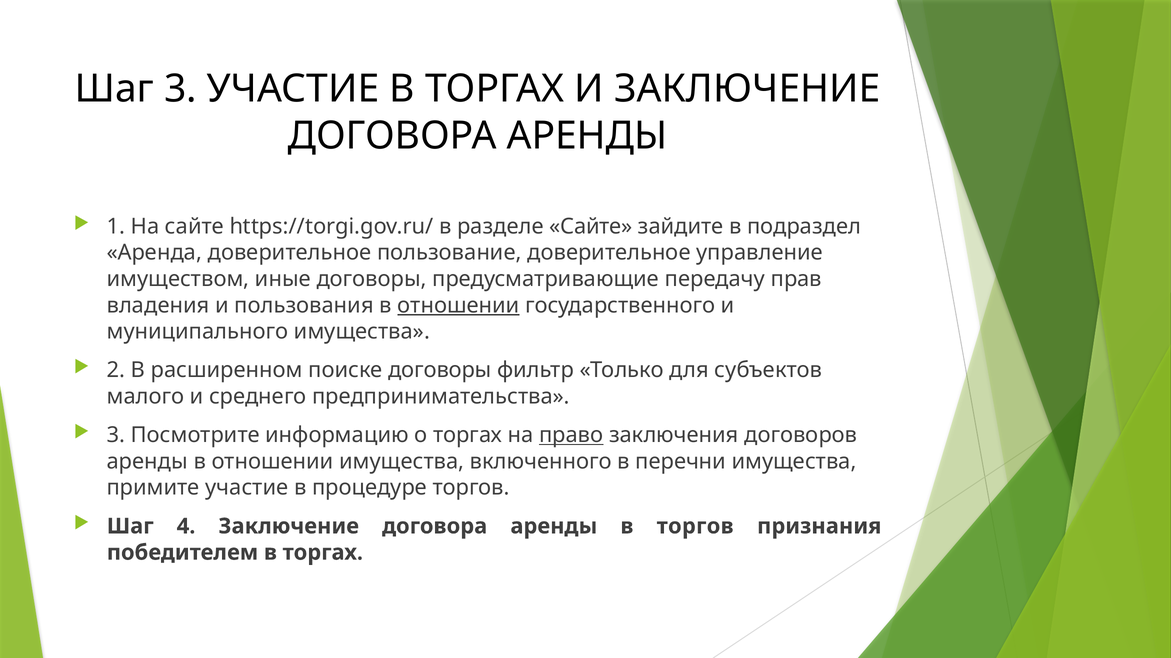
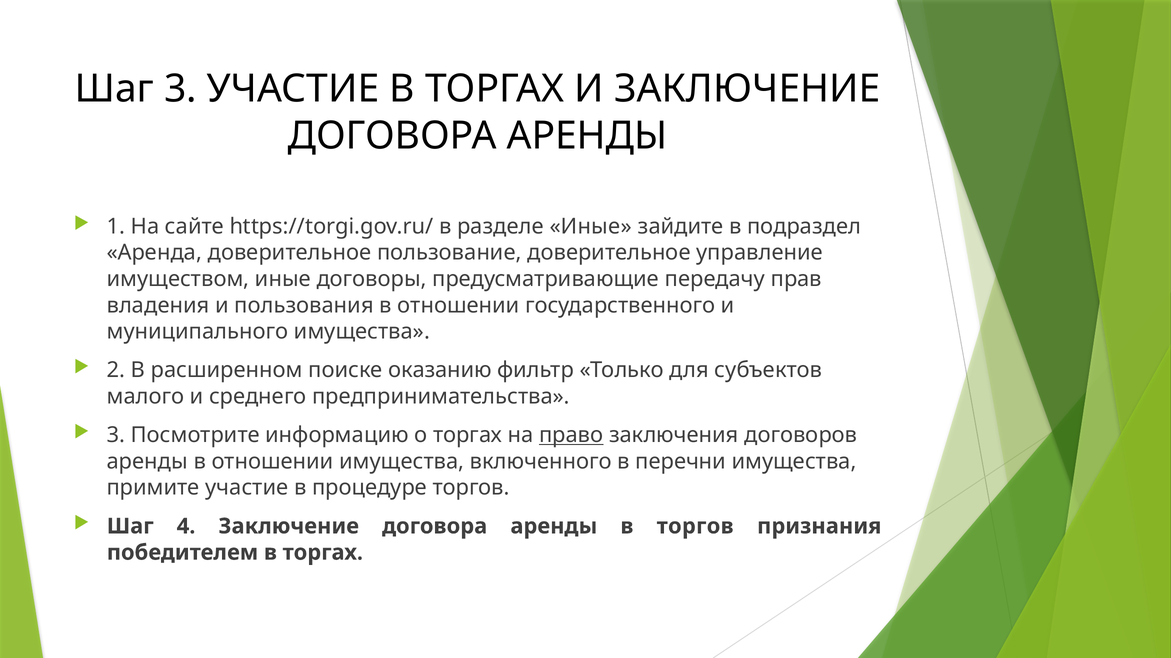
разделе Сайте: Сайте -> Иные (591, 227)
отношении underline: present -> none (458, 306)
поиске договоры: договоры -> оказанию (440, 371)
